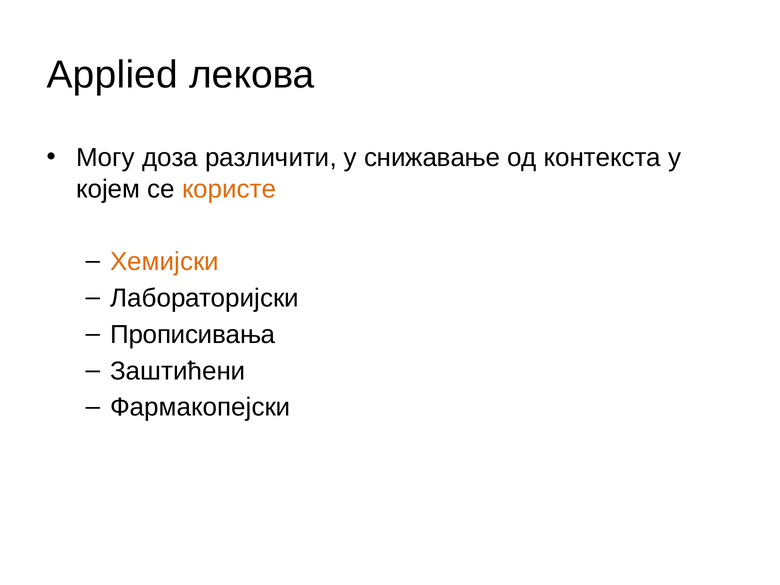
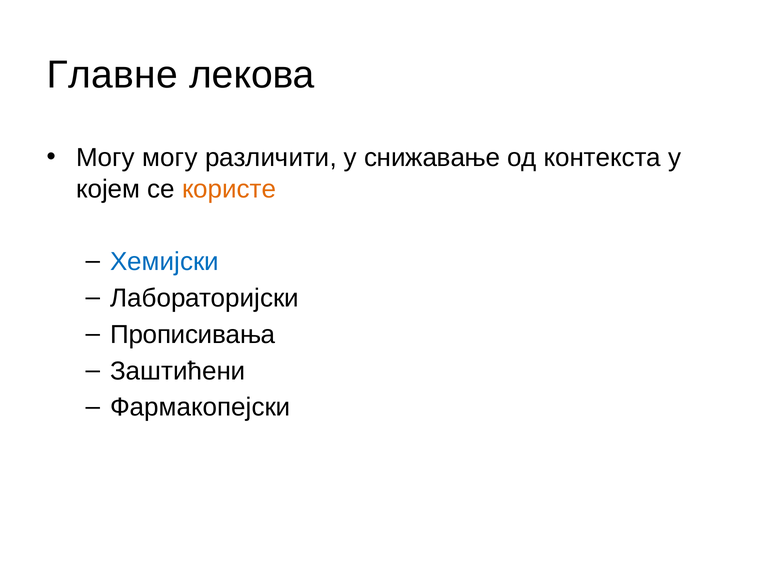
Applied: Applied -> Главне (112, 75)
Могу доза: доза -> могу (170, 158)
Хемијски colour: orange -> blue (165, 262)
